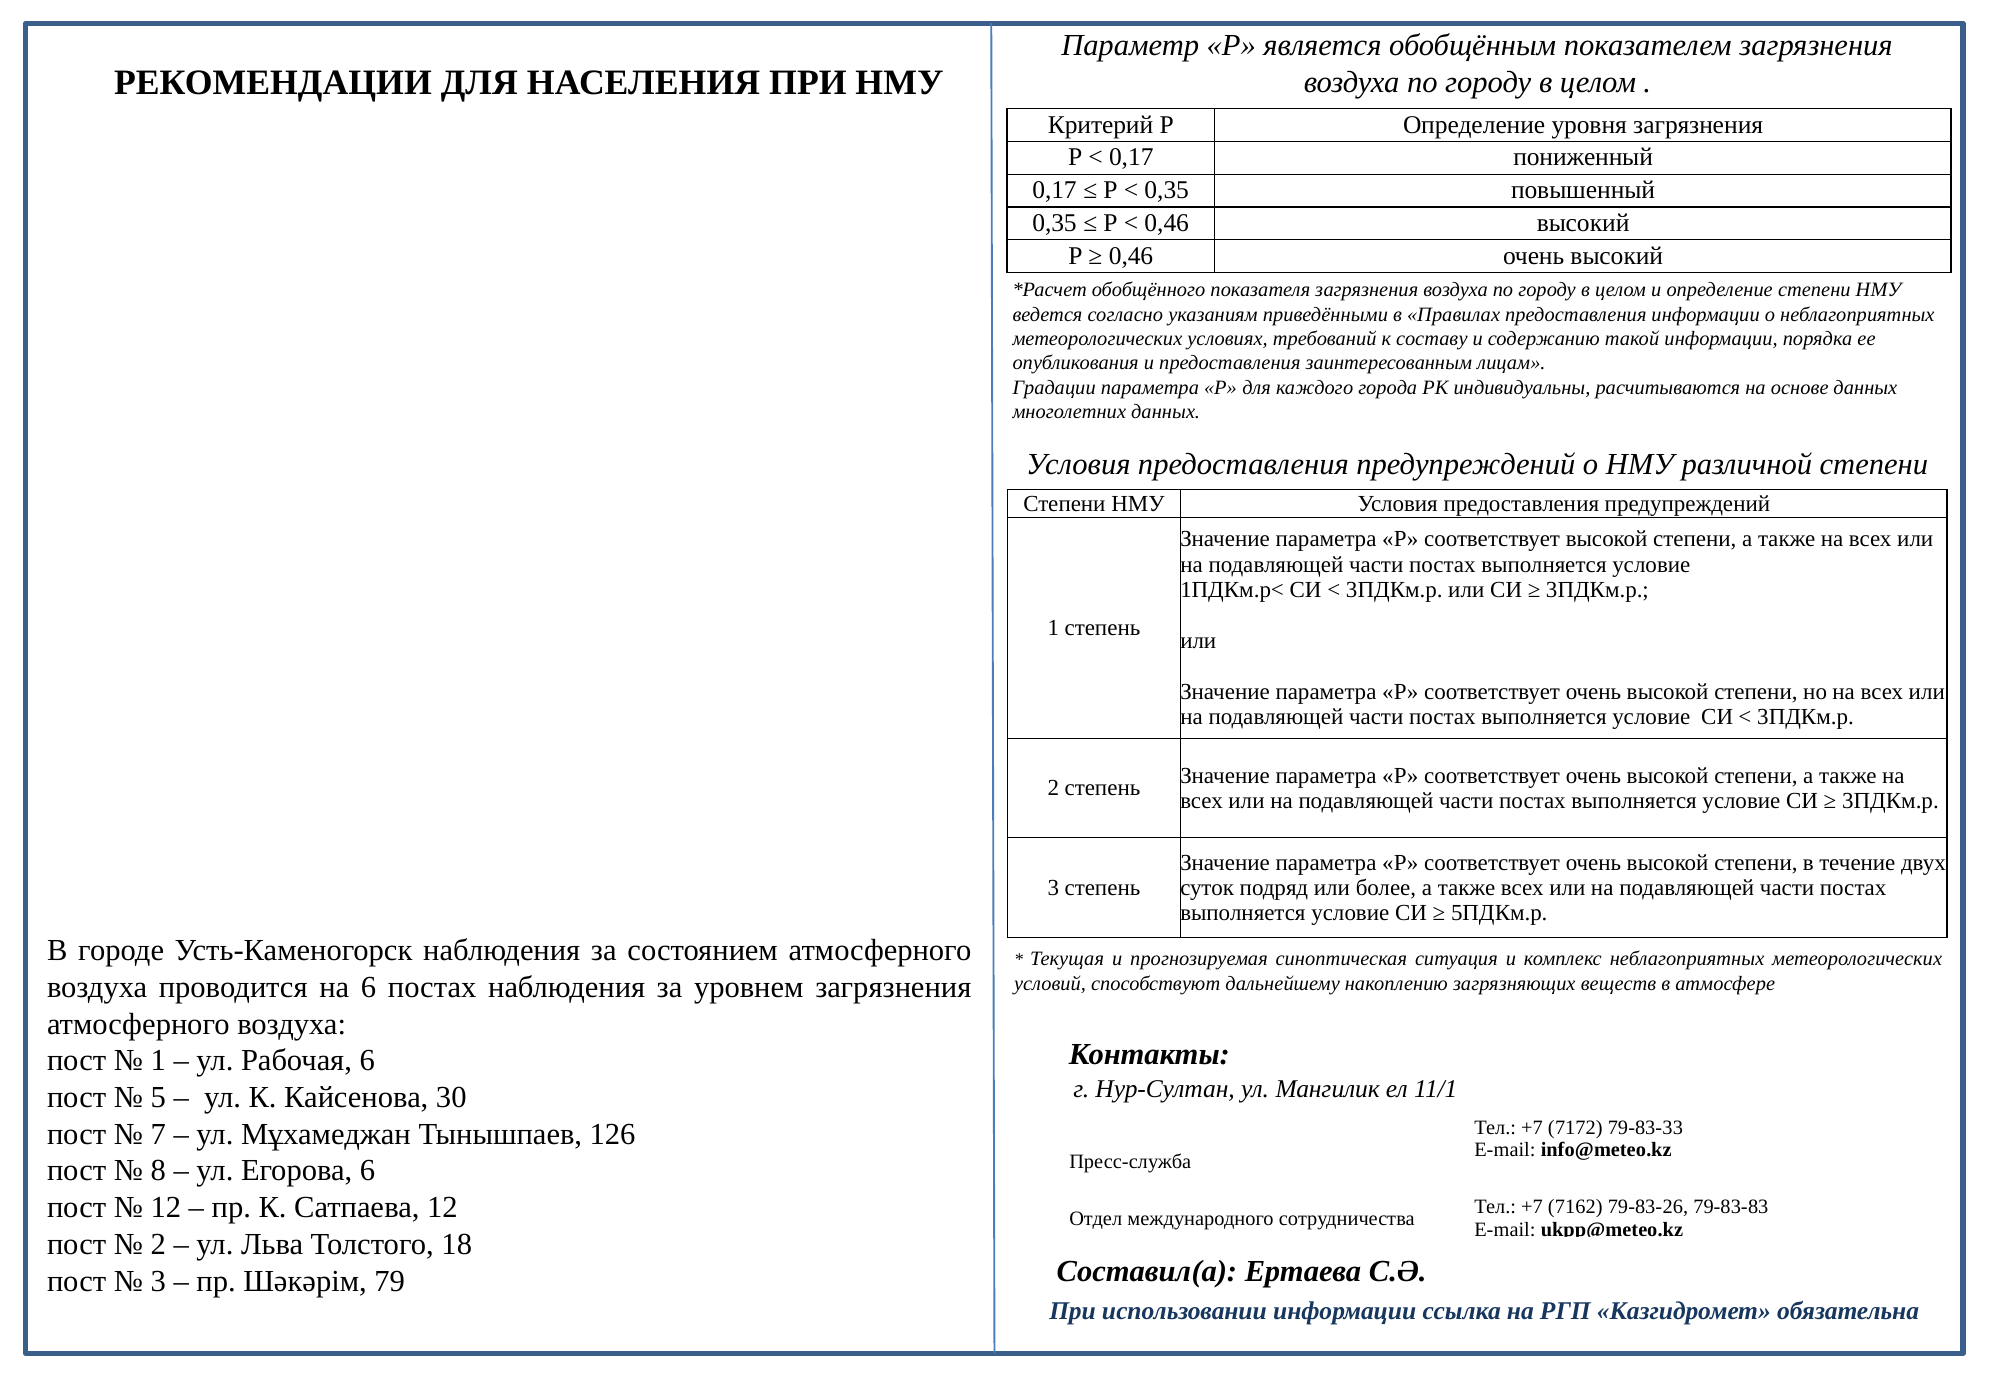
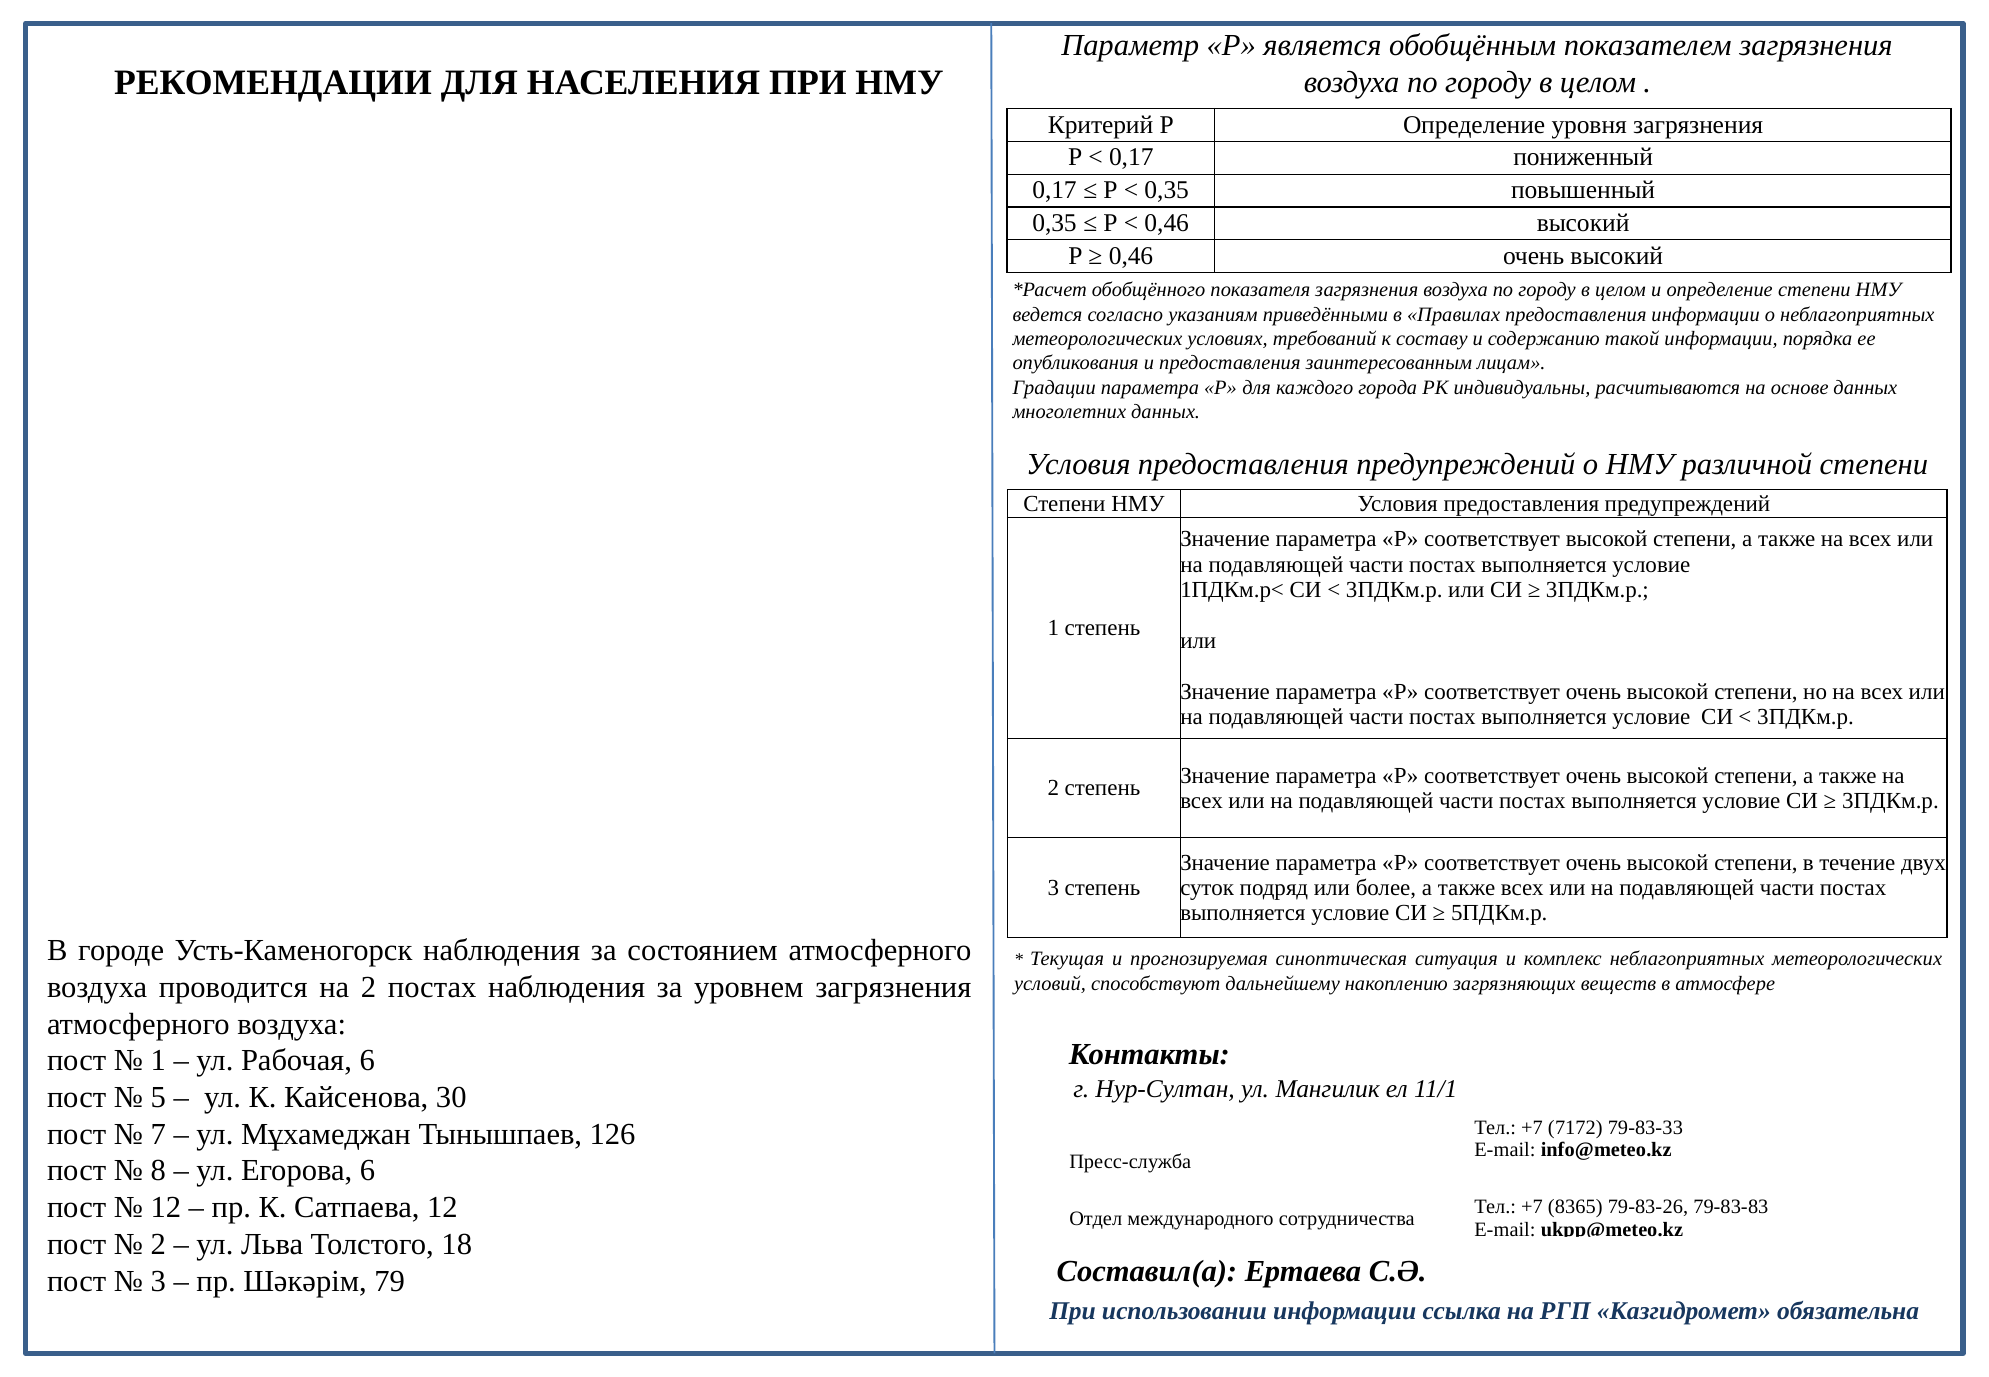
на 6: 6 -> 2 (368, 987)
7162: 7162 -> 8365 (1575, 1207)
